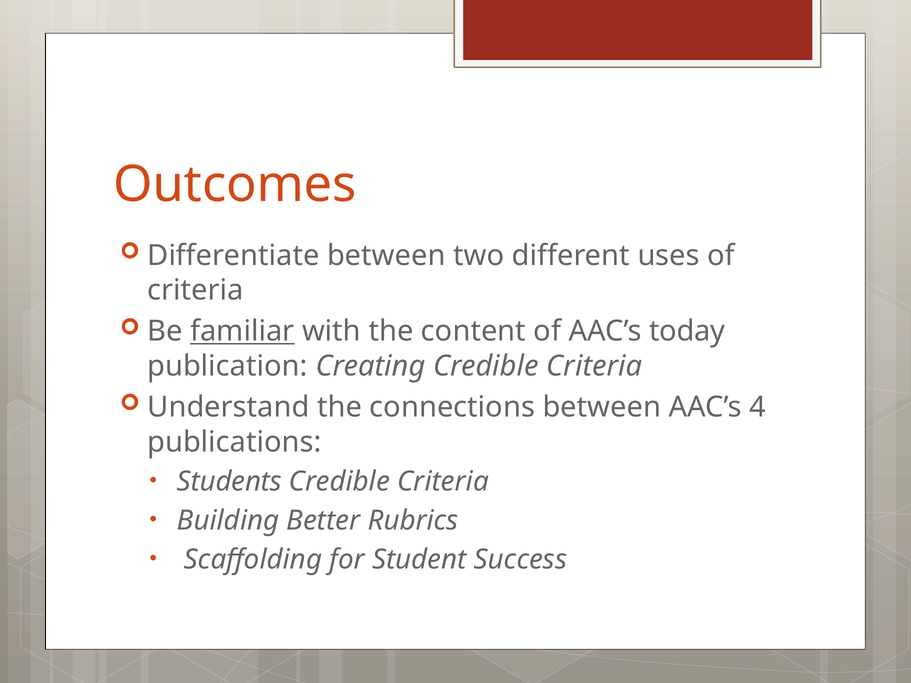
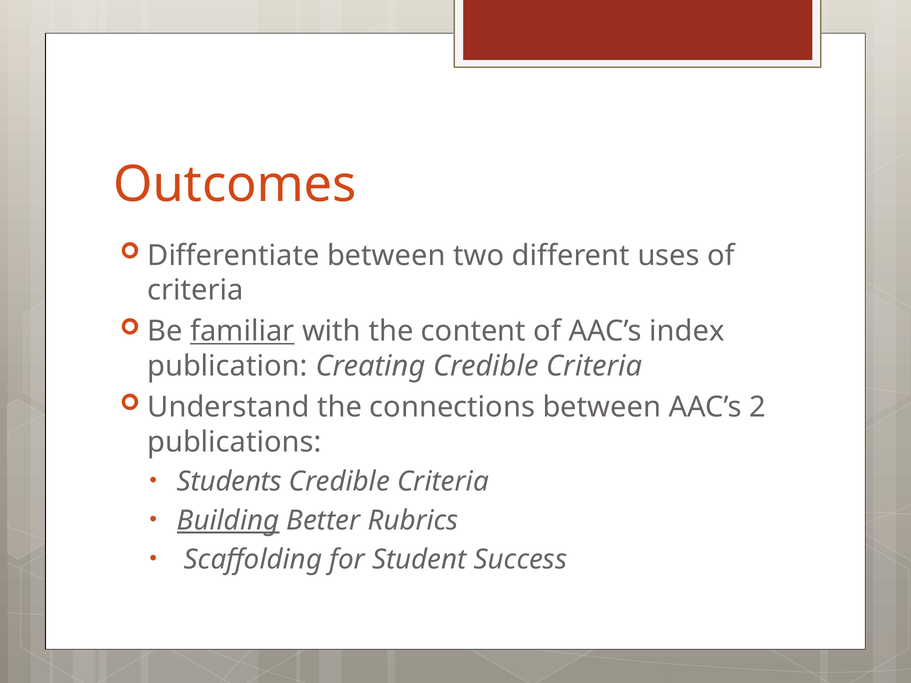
today: today -> index (687, 331)
4: 4 -> 2 (758, 407)
Building underline: none -> present (228, 521)
